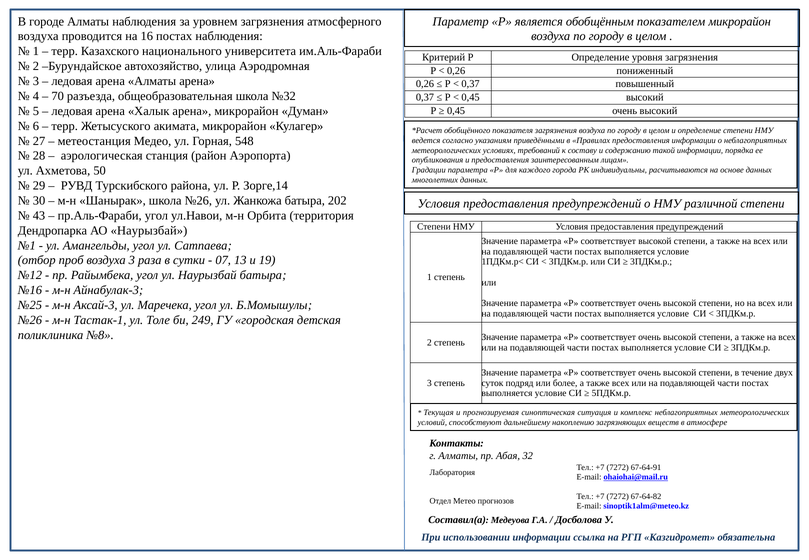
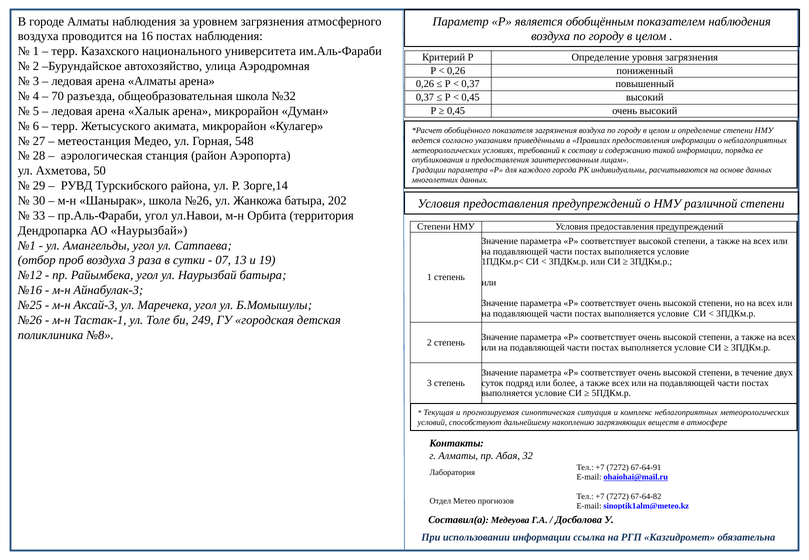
показателем микрорайон: микрорайон -> наблюдения (740, 21)
43: 43 -> 33 (39, 216)
